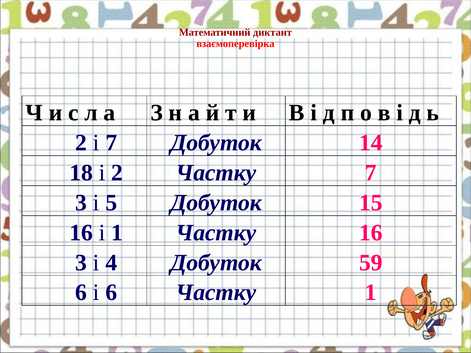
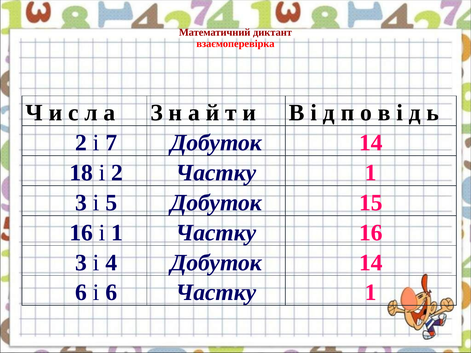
2 Частку 7: 7 -> 1 (371, 173)
4 Добуток 59: 59 -> 14 (371, 263)
